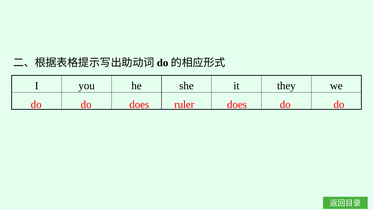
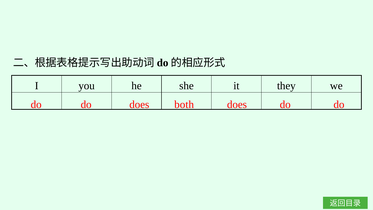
ruler: ruler -> both (184, 104)
